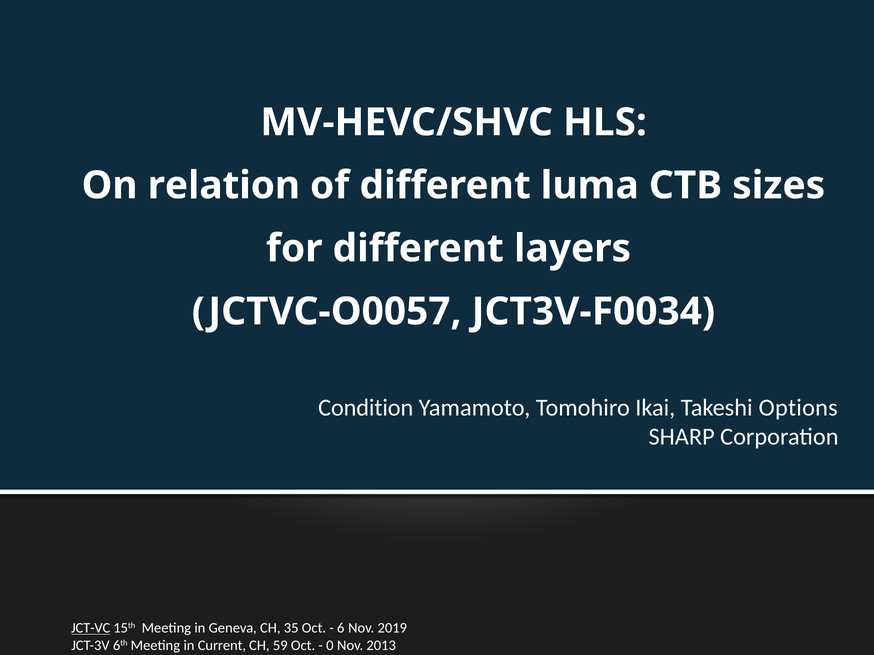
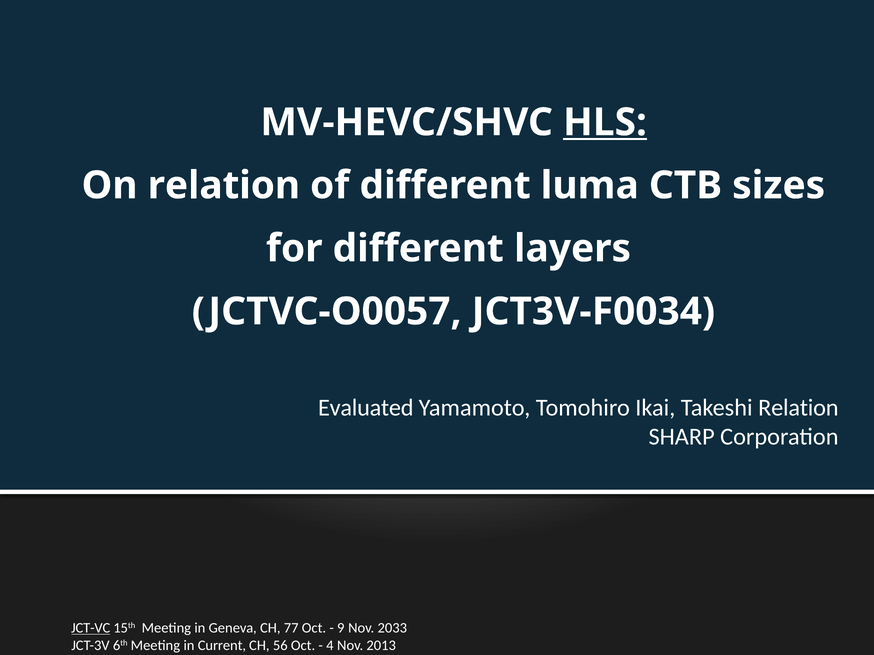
HLS underline: none -> present (605, 122)
Condition: Condition -> Evaluated (366, 408)
Takeshi Options: Options -> Relation (798, 408)
35: 35 -> 77 (291, 628)
6: 6 -> 9 (341, 628)
2019: 2019 -> 2033 (392, 628)
59: 59 -> 56 (280, 646)
0: 0 -> 4 (330, 646)
